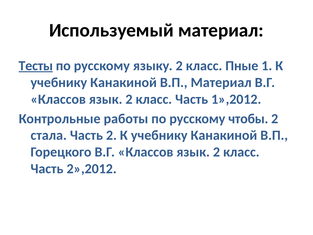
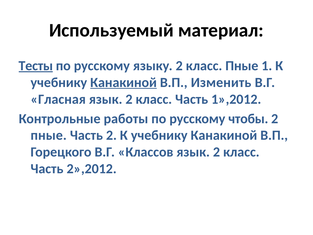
Канакиной underline: none -> present (124, 82)
В.П Материал: Материал -> Изменить (221, 82)
Классов: Классов -> Гласная (58, 99)
стала: стала -> пные (49, 135)
